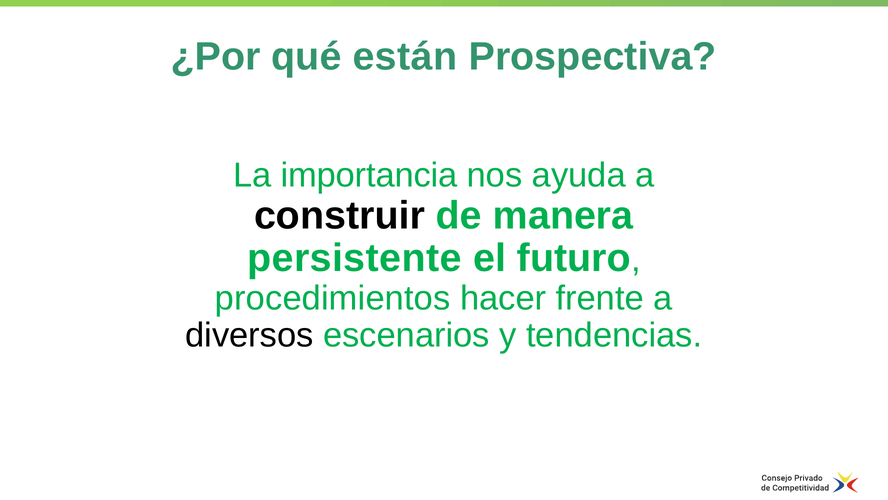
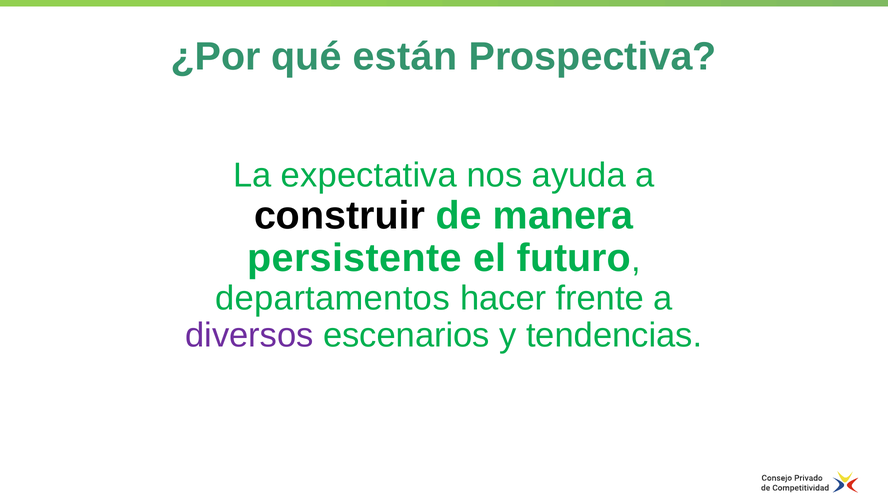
importancia: importancia -> expectativa (369, 175)
procedimientos: procedimientos -> departamentos (333, 298)
diversos colour: black -> purple (249, 335)
